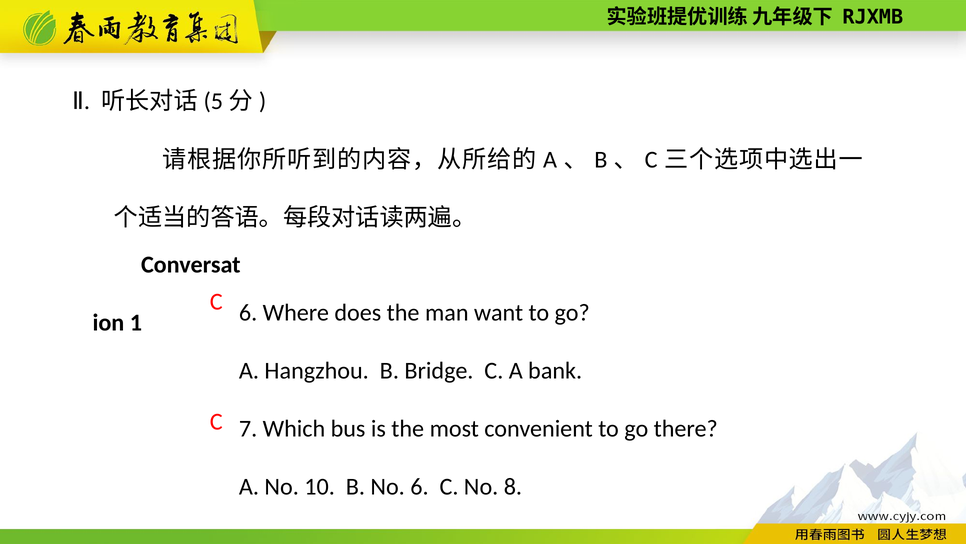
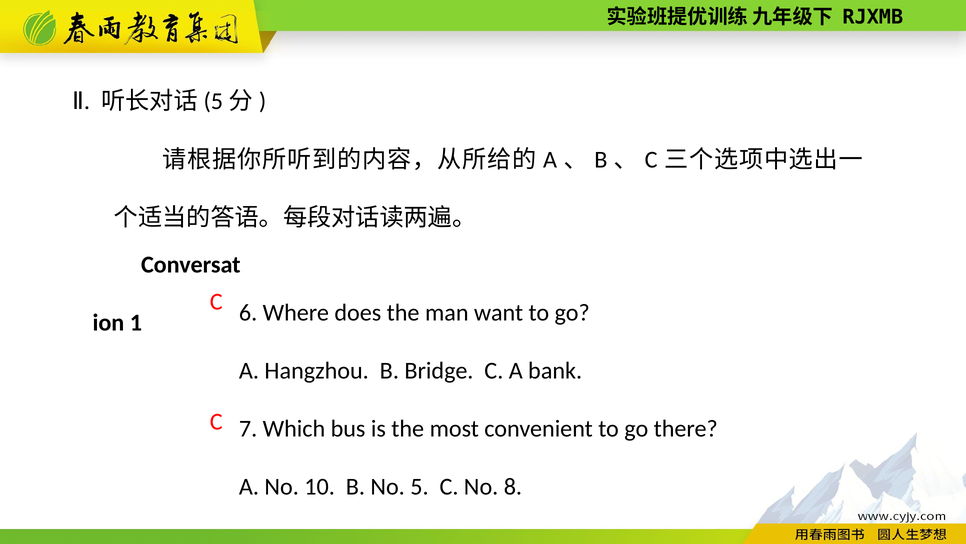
No 6: 6 -> 5 (419, 486)
